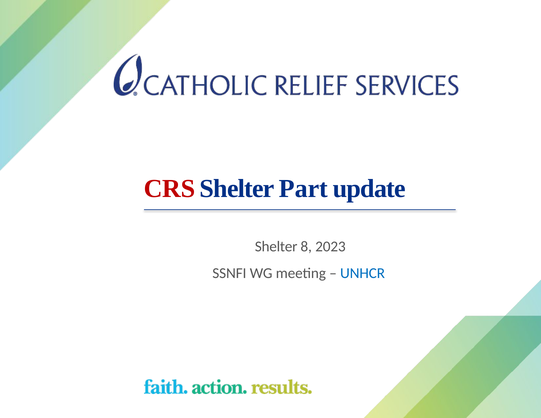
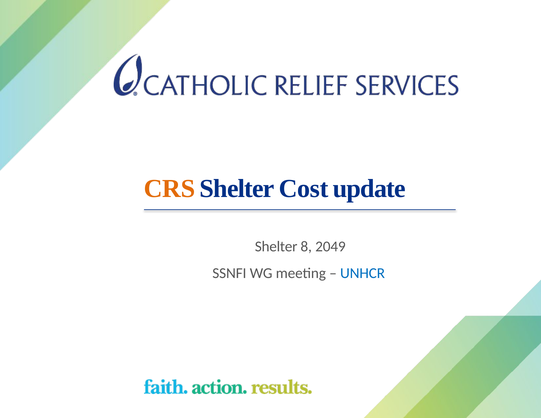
CRS colour: red -> orange (169, 189)
Part: Part -> Cost (304, 189)
2023: 2023 -> 2049 (330, 246)
